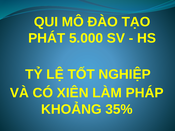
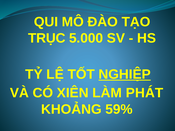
PHÁT: PHÁT -> TRỤC (47, 38)
NGHIỆP underline: none -> present (125, 74)
PHÁP: PHÁP -> PHÁT (145, 93)
35%: 35% -> 59% (119, 109)
